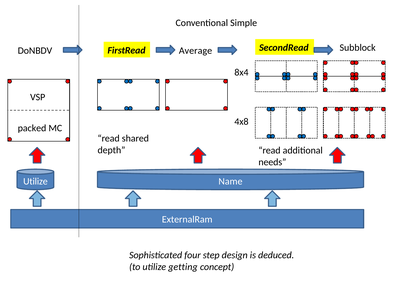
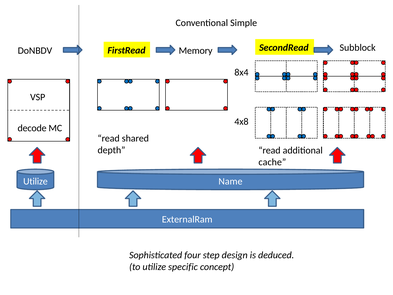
Average: Average -> Memory (196, 51)
packed: packed -> decode (32, 128)
needs: needs -> cache (272, 162)
getting: getting -> specific (183, 267)
